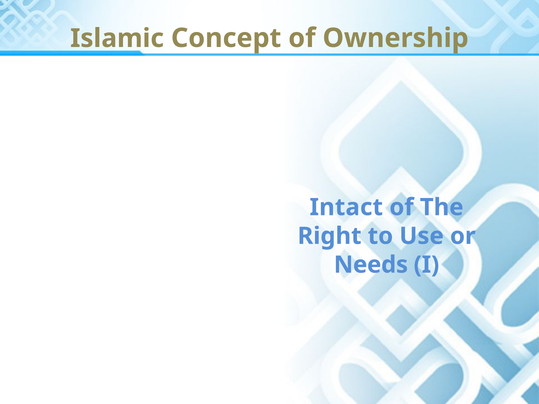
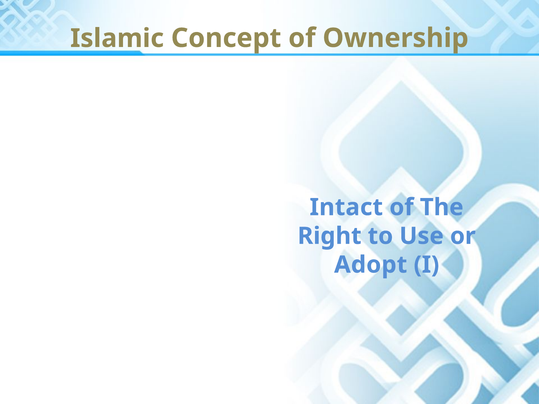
Needs: Needs -> Adopt (371, 265)
